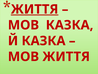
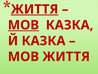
МОВ underline: none -> present (23, 25)
